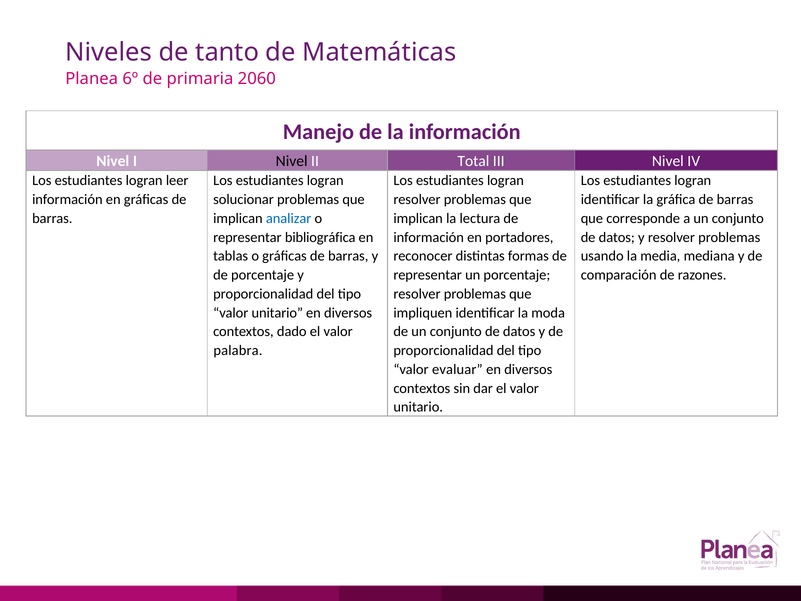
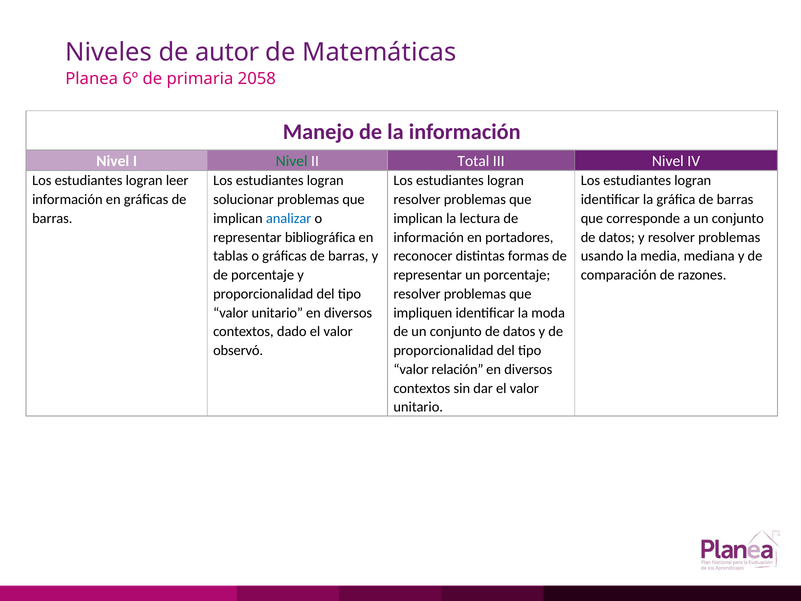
tanto: tanto -> autor (227, 52)
2060: 2060 -> 2058 (257, 79)
Nivel colour: black -> green (292, 161)
palabra: palabra -> observó (238, 350)
evaluar: evaluar -> relación (457, 369)
